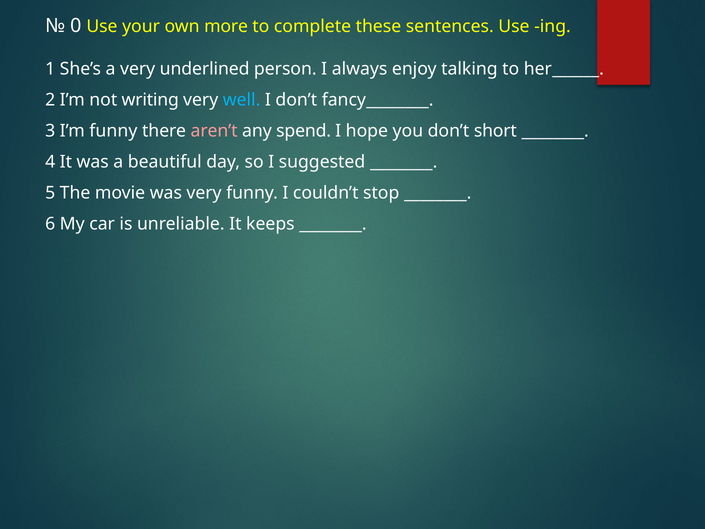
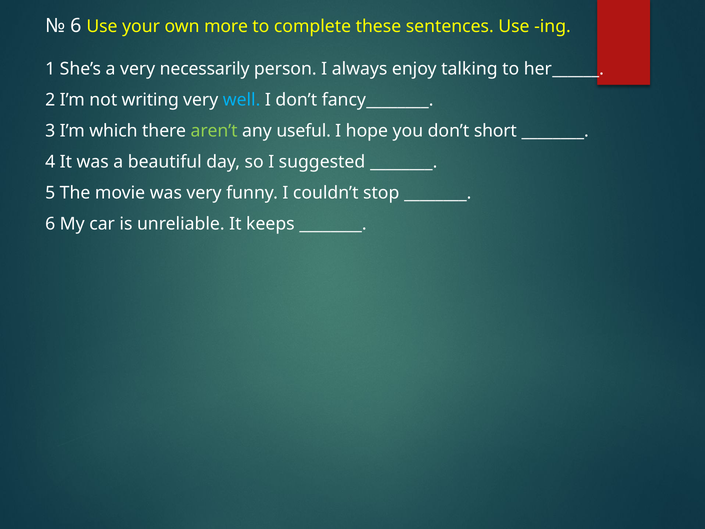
0: 0 -> 6 (76, 26)
underlined: underlined -> necessarily (205, 69)
I’m funny: funny -> which (113, 131)
aren’t colour: pink -> light green (214, 131)
spend: spend -> useful (304, 131)
